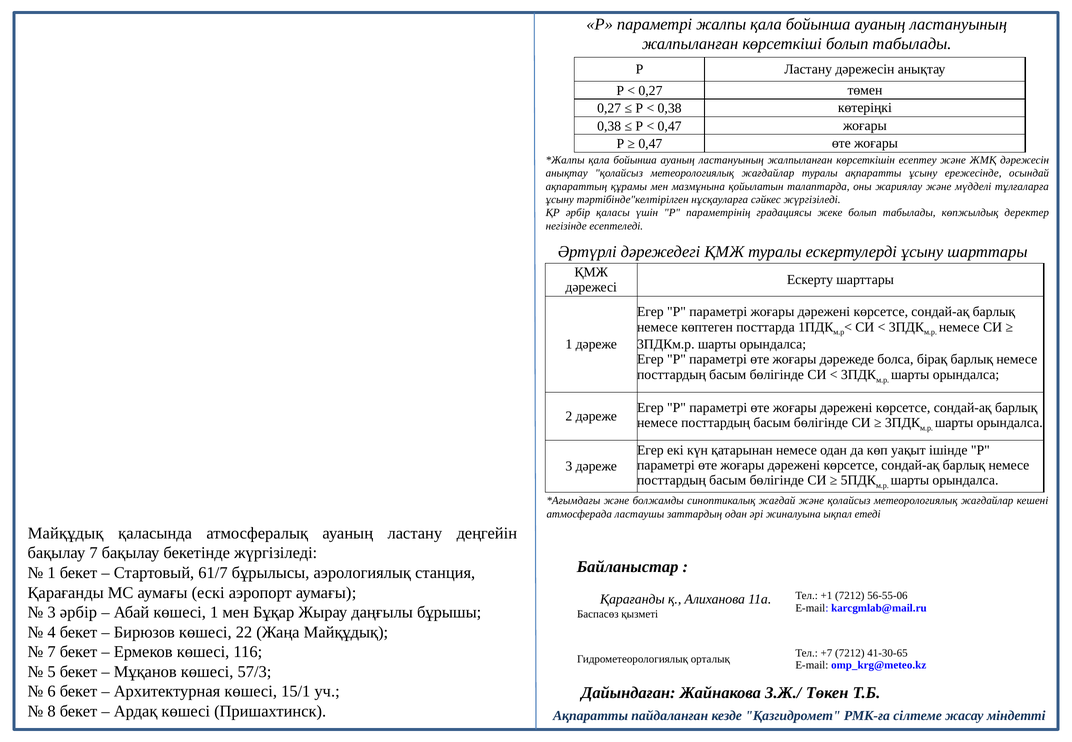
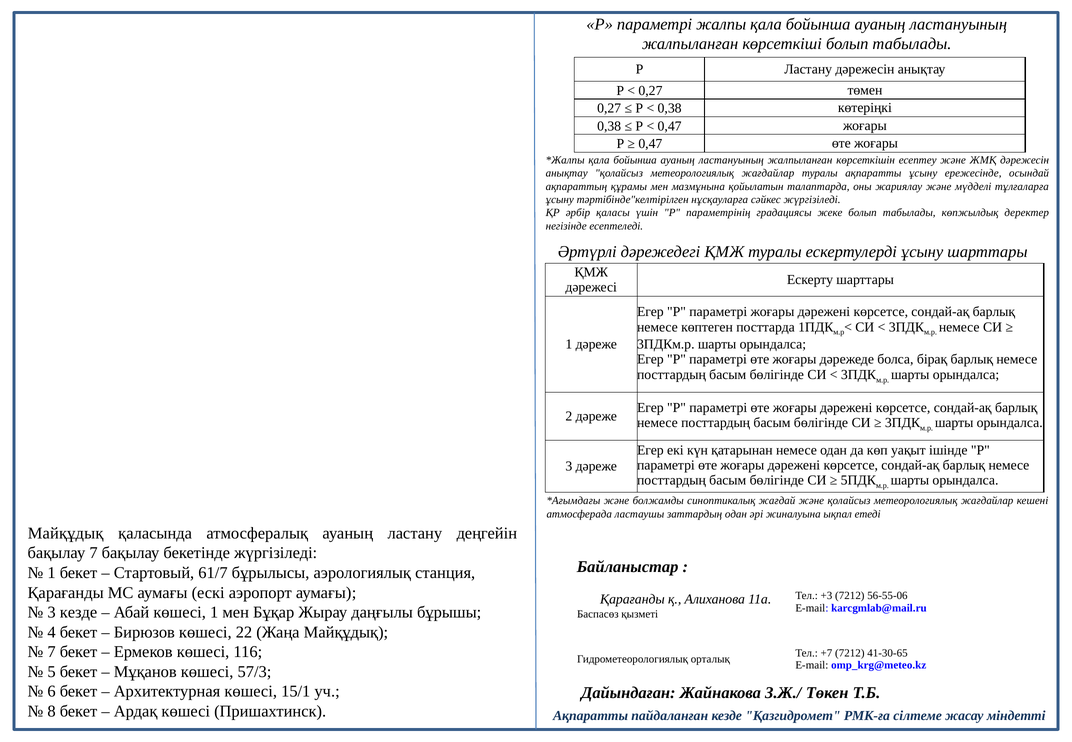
+1: +1 -> +3 (826, 596)
3 әрбір: әрбір -> кезде (79, 612)
